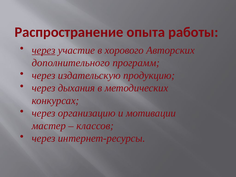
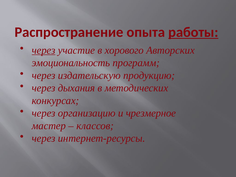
работы underline: none -> present (193, 32)
дополнительного: дополнительного -> эмоциональность (71, 63)
мотивации: мотивации -> чрезмерное (151, 113)
